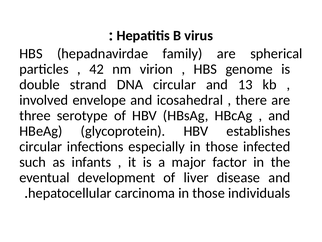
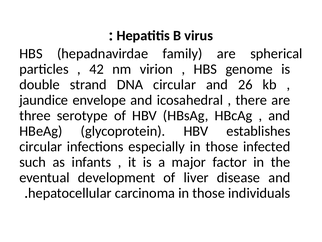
13: 13 -> 26 (245, 85)
involved: involved -> jaundice (44, 100)
